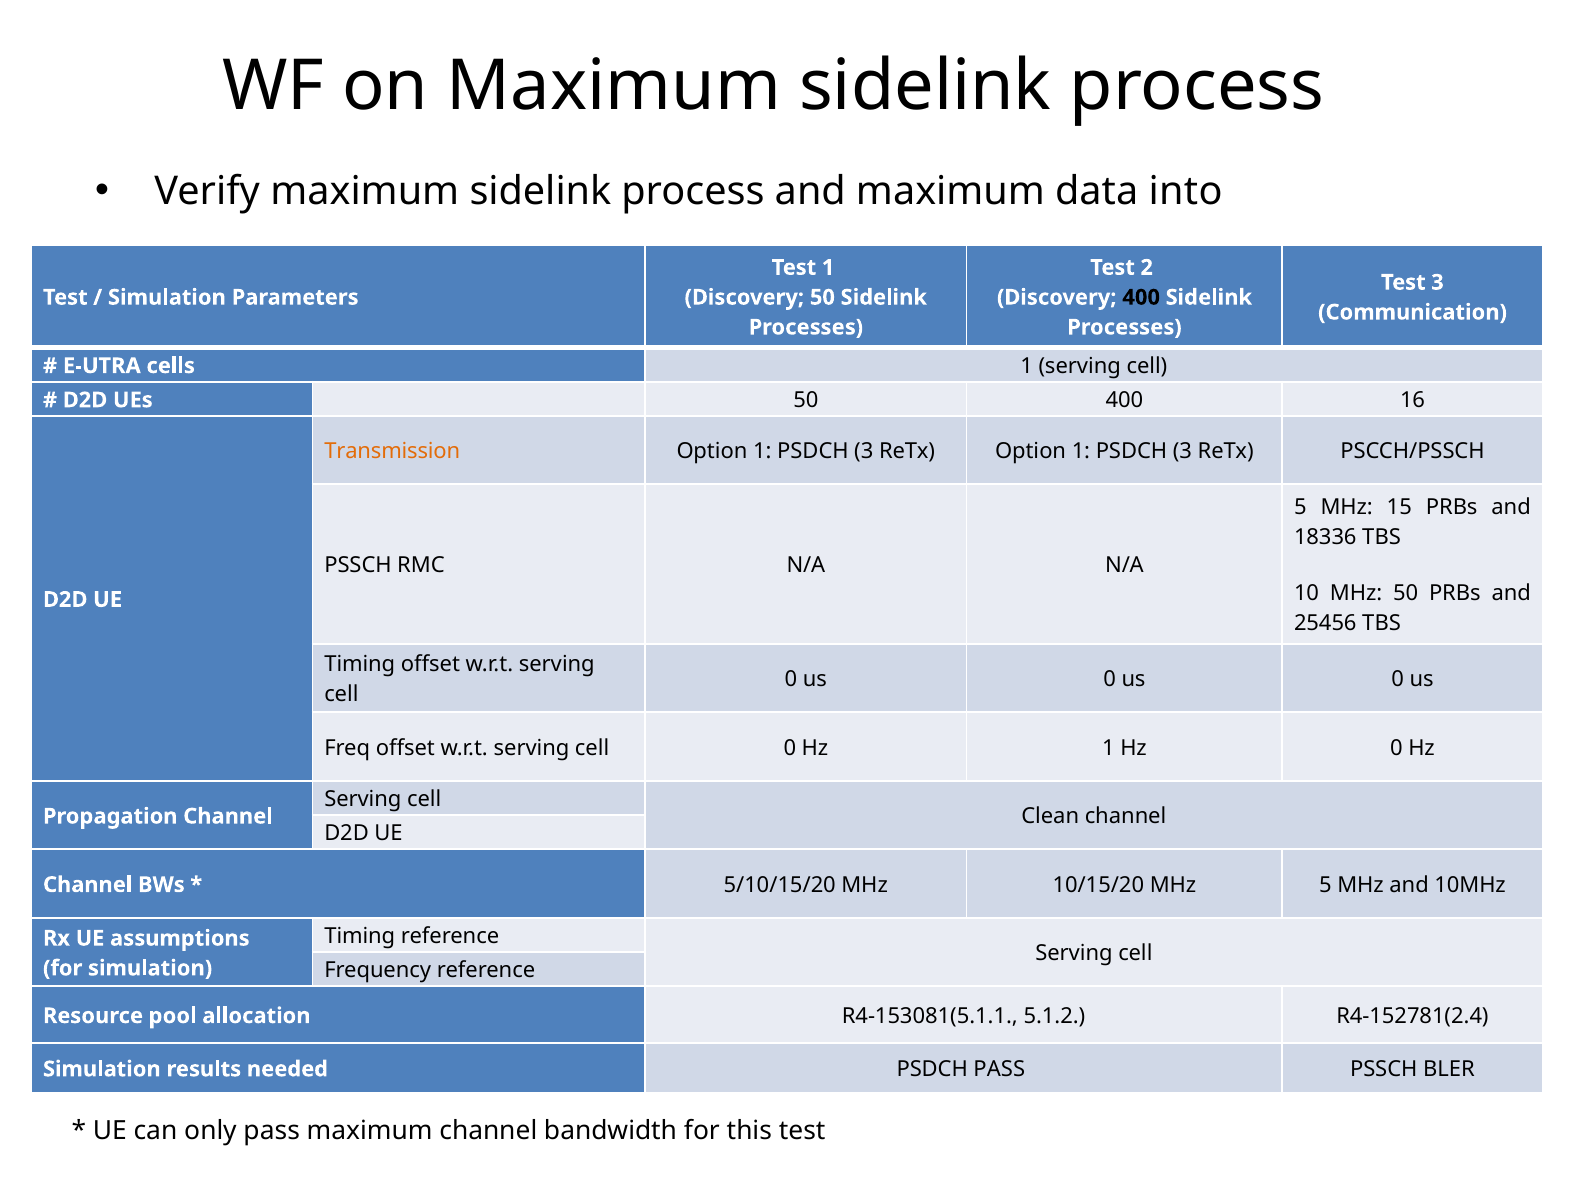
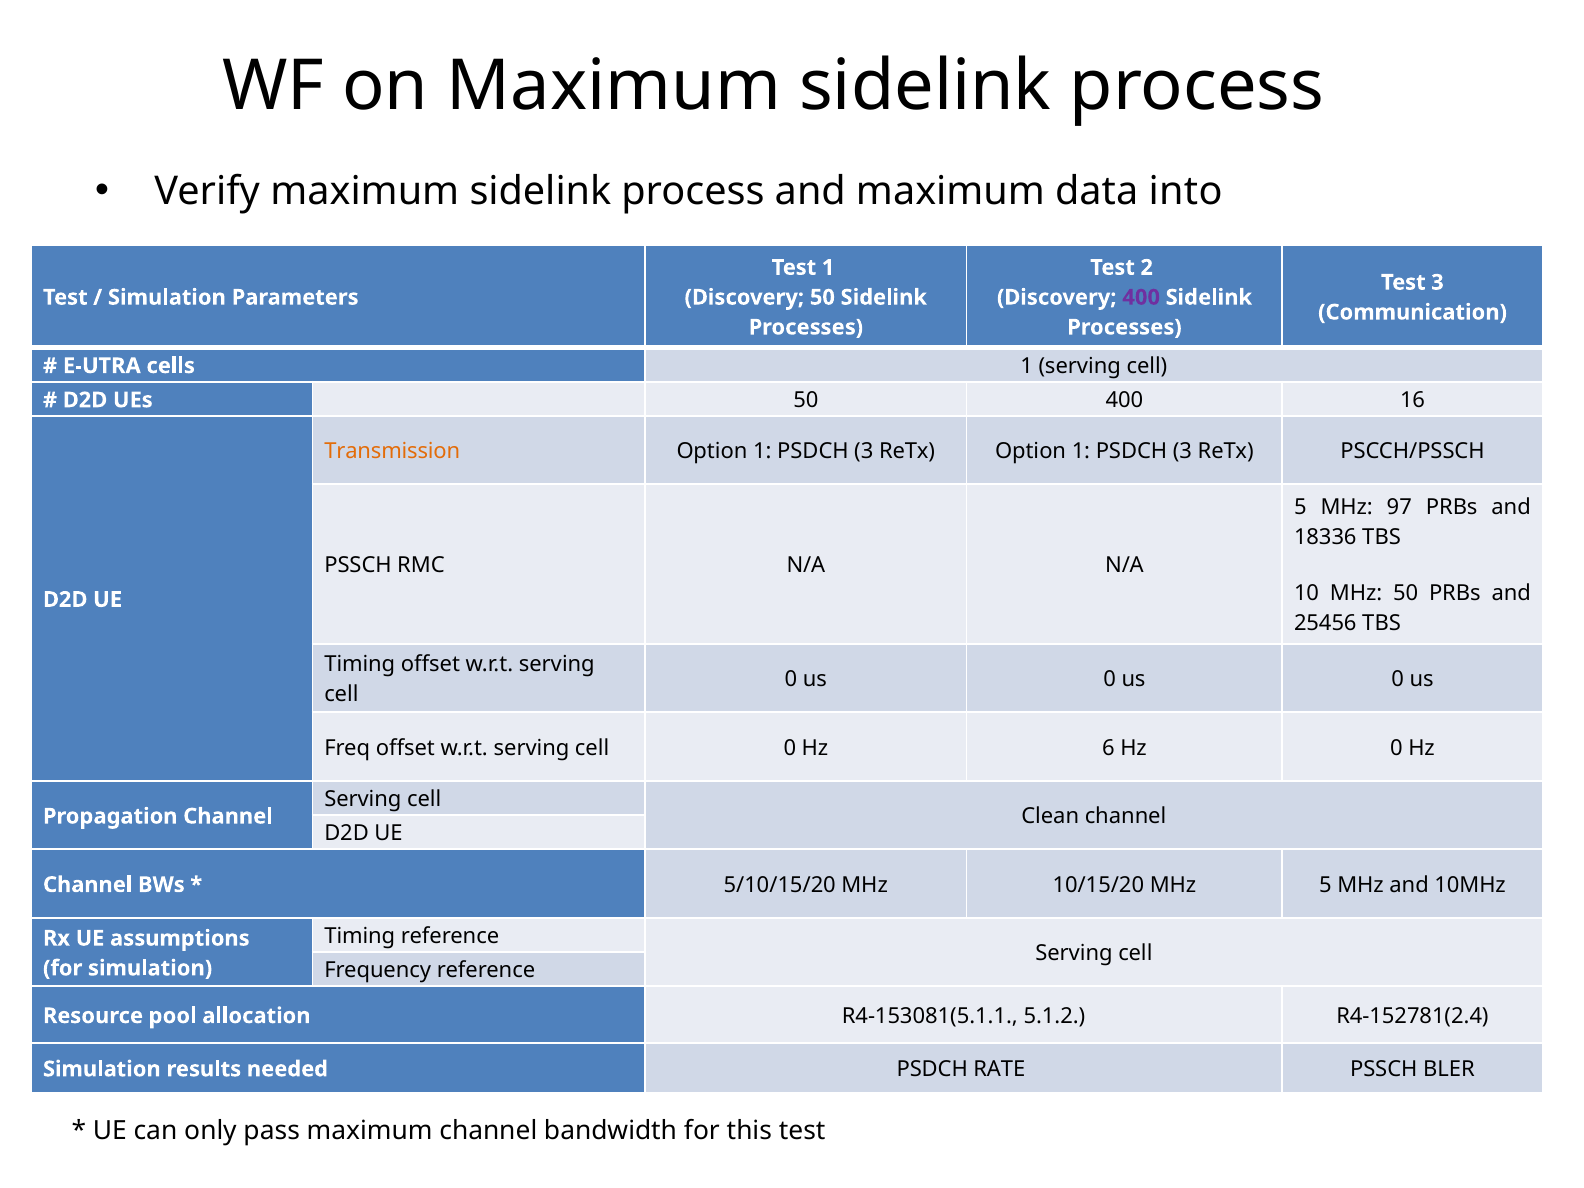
400 colour: black -> purple (1141, 297)
15: 15 -> 97 (1399, 507)
Hz 1: 1 -> 6 (1108, 748)
PSDCH PASS: PASS -> RATE (999, 1069)
